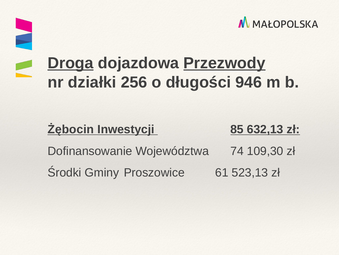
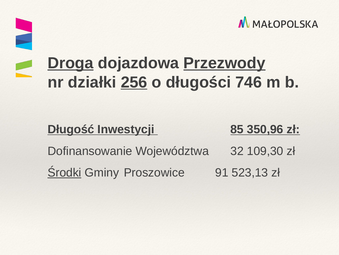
256 underline: none -> present (134, 82)
946: 946 -> 746 (249, 82)
Żębocin: Żębocin -> Długość (71, 129)
632,13: 632,13 -> 350,96 (265, 129)
74: 74 -> 32 (237, 151)
Środki underline: none -> present (64, 172)
61: 61 -> 91 (222, 172)
